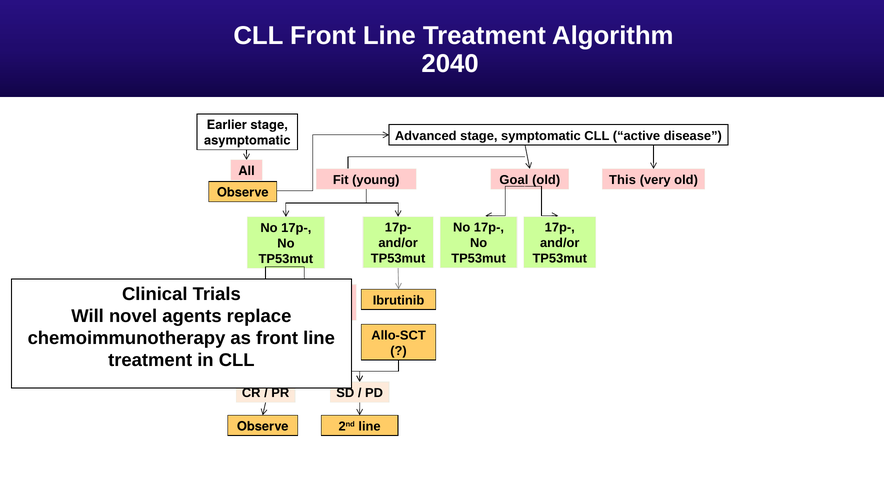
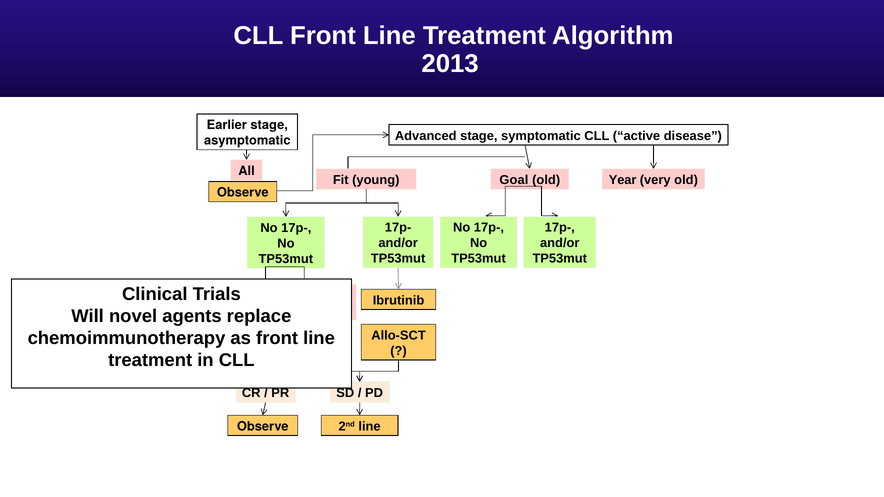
2040: 2040 -> 2013 (450, 64)
This: This -> Year (623, 180)
